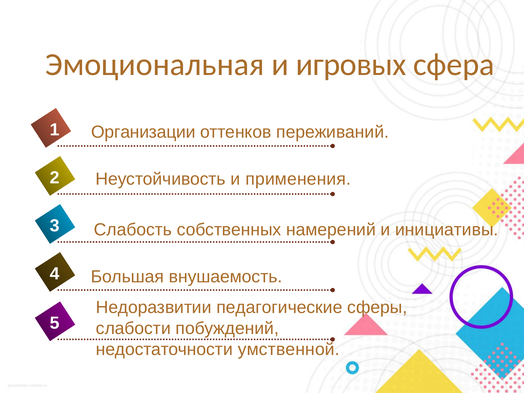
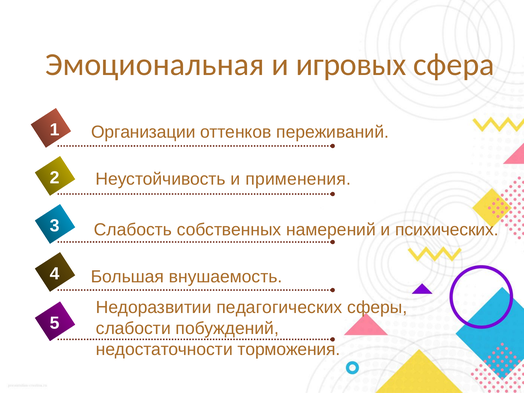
инициативы: инициативы -> психических (447, 230)
педагогические: педагогические -> педагогических (279, 308)
умственной: умственной -> торможения (289, 349)
